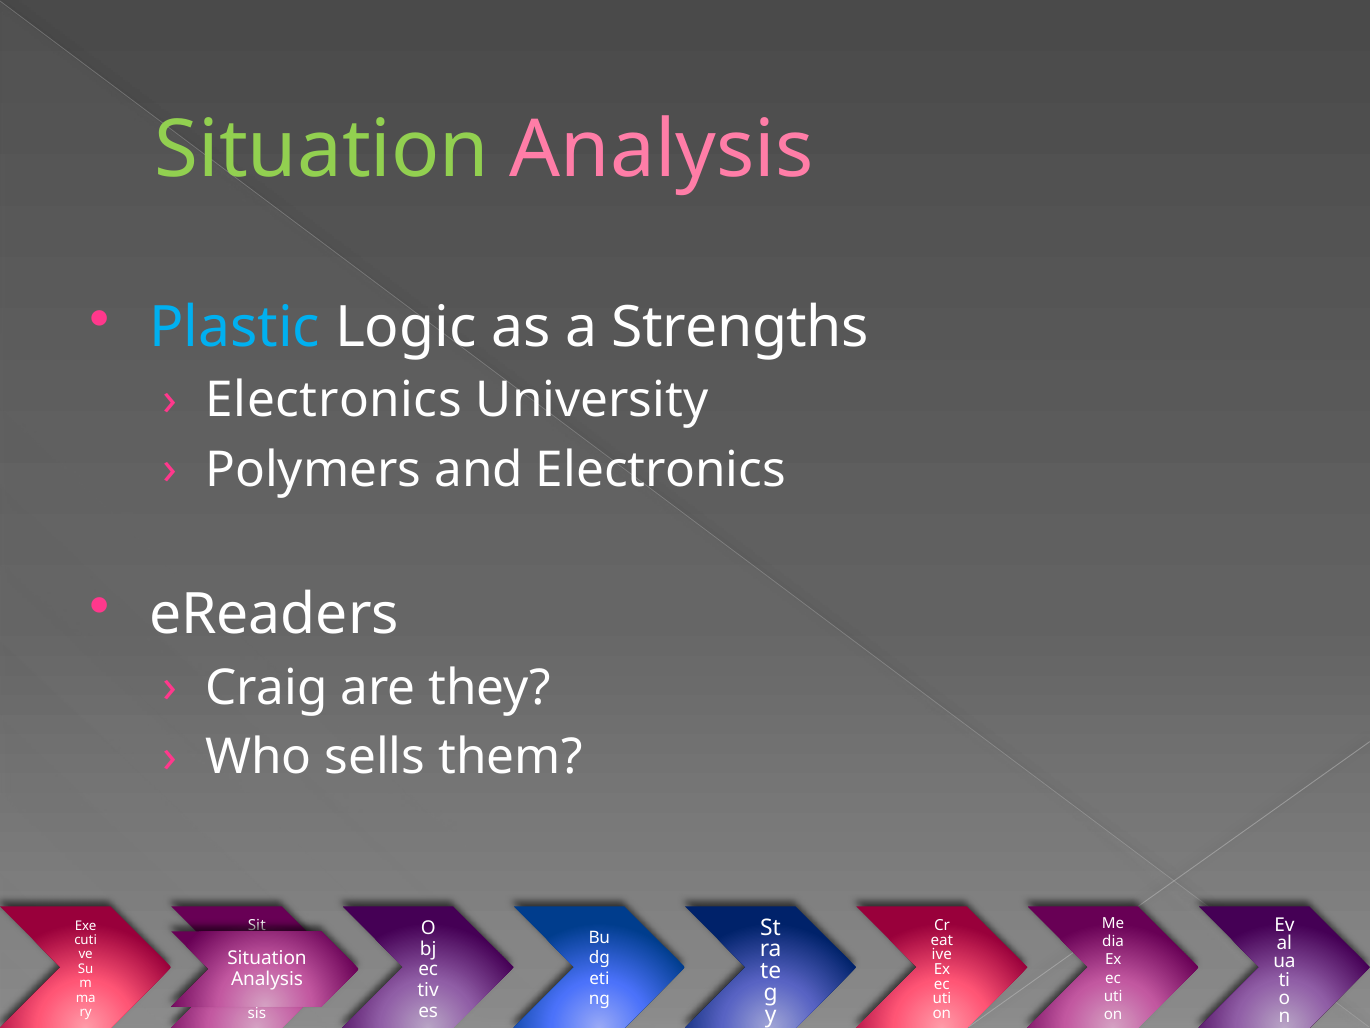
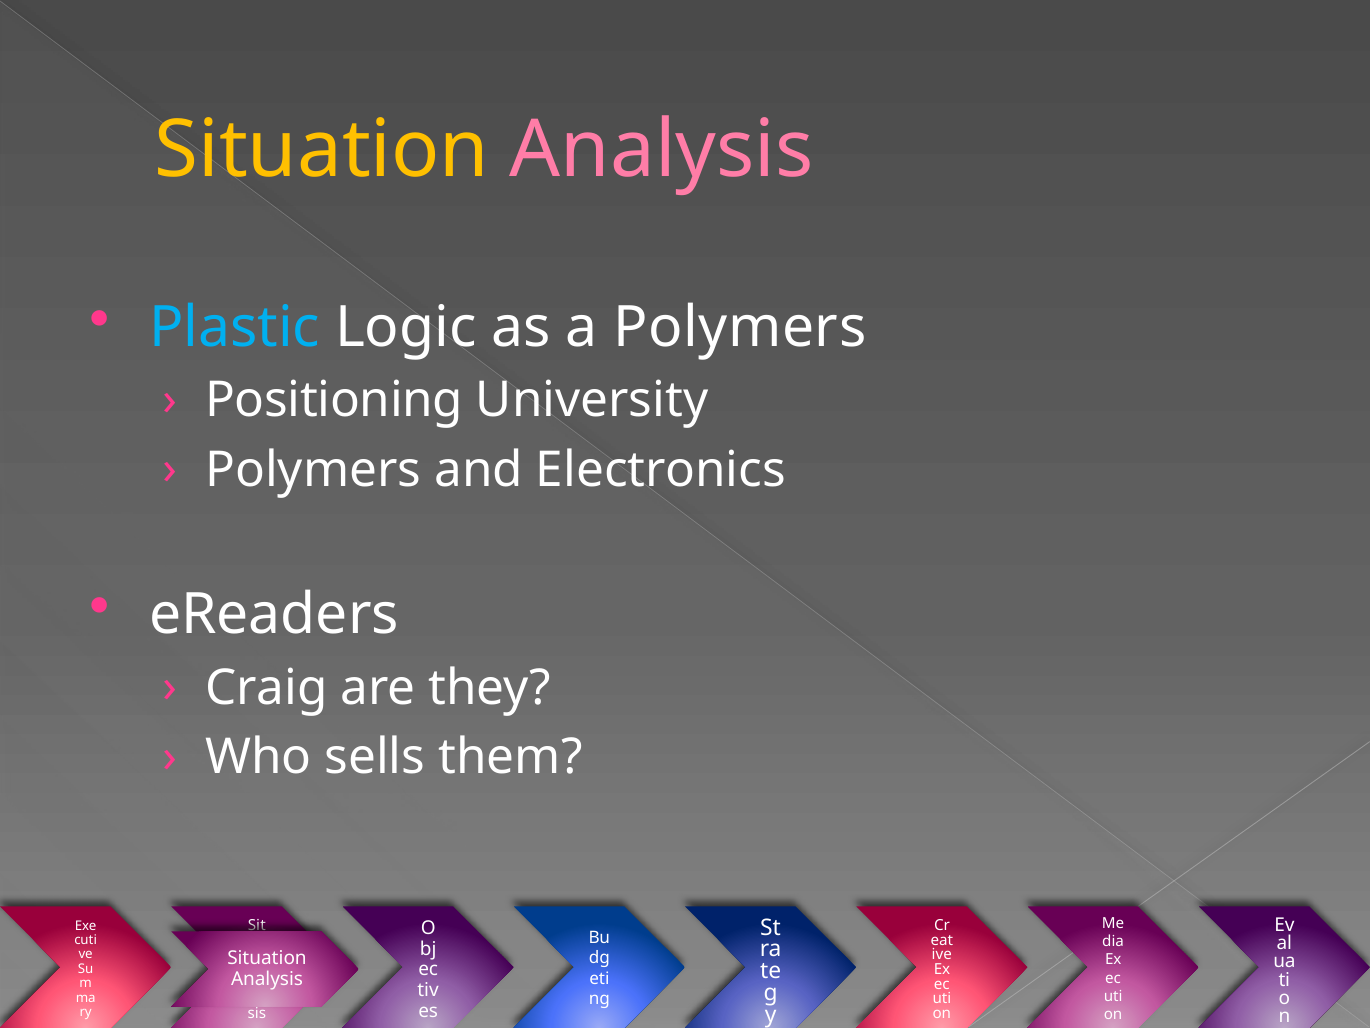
Situation colour: light green -> yellow (322, 150)
a Strengths: Strengths -> Polymers (740, 327)
Electronics: Electronics -> Positioning (334, 400)
